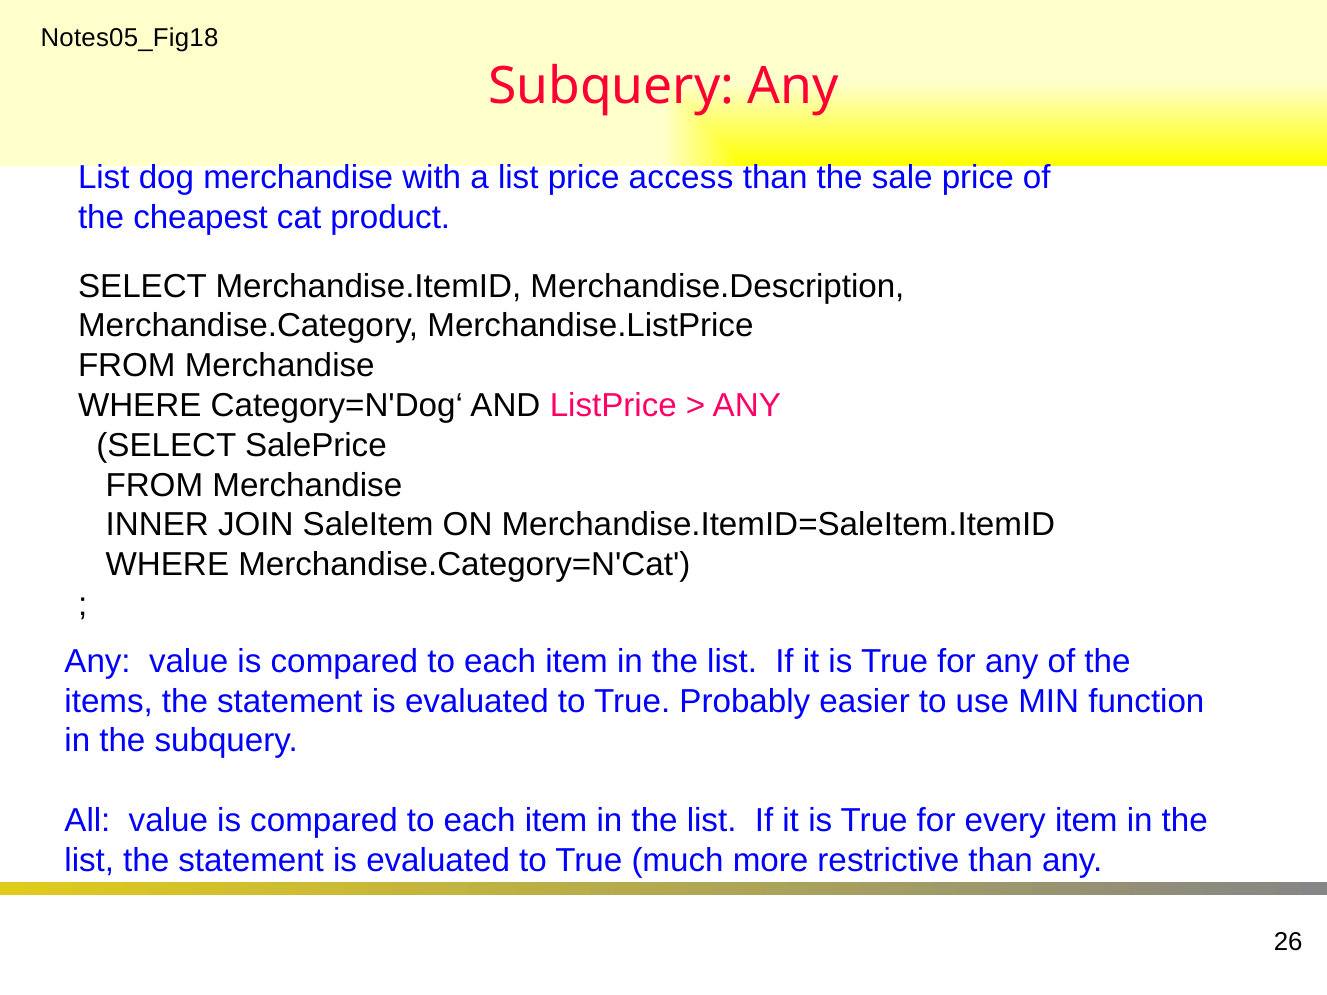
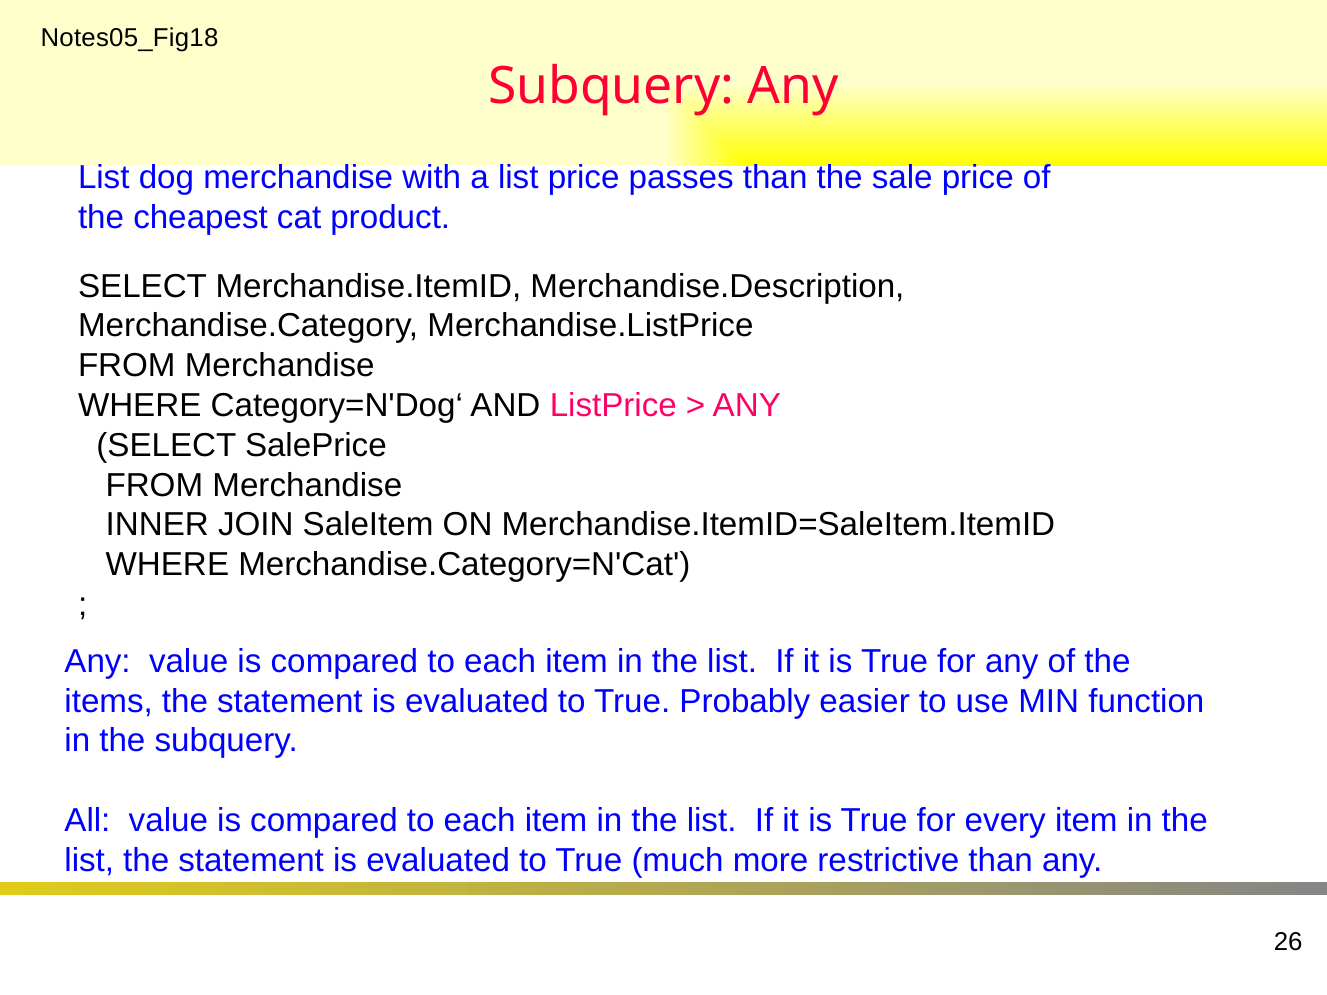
access: access -> passes (681, 178)
